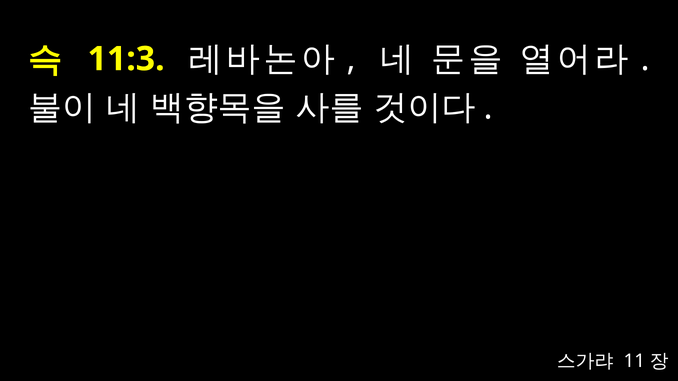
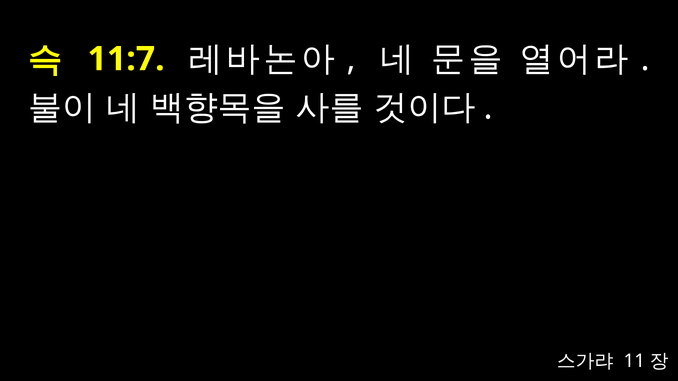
11:3: 11:3 -> 11:7 (126, 59)
